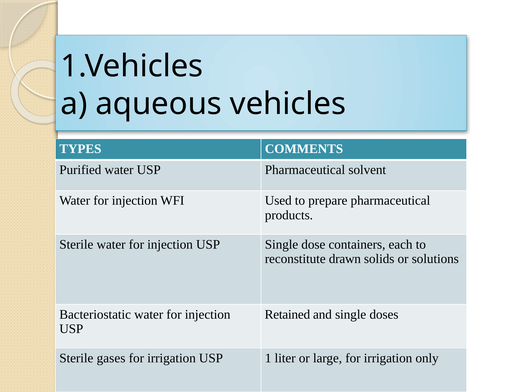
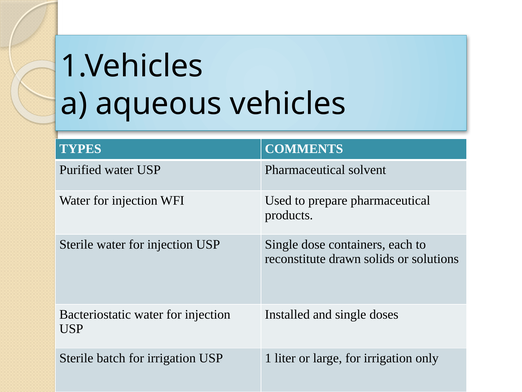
Retained: Retained -> Installed (287, 314)
gases: gases -> batch (111, 358)
